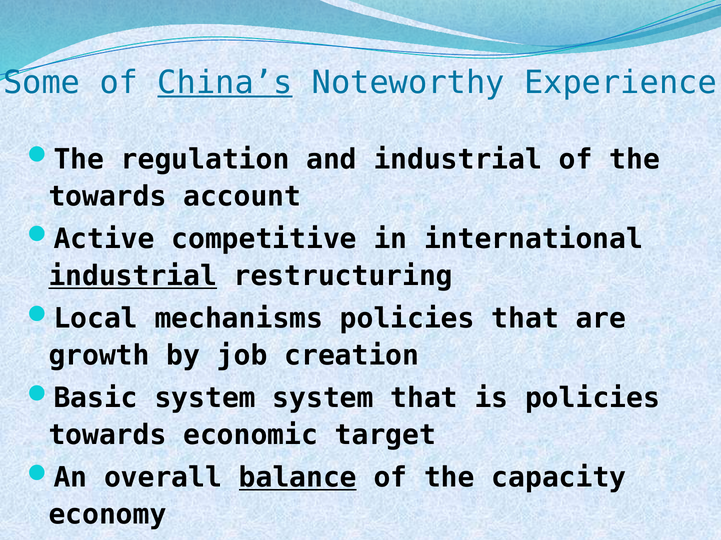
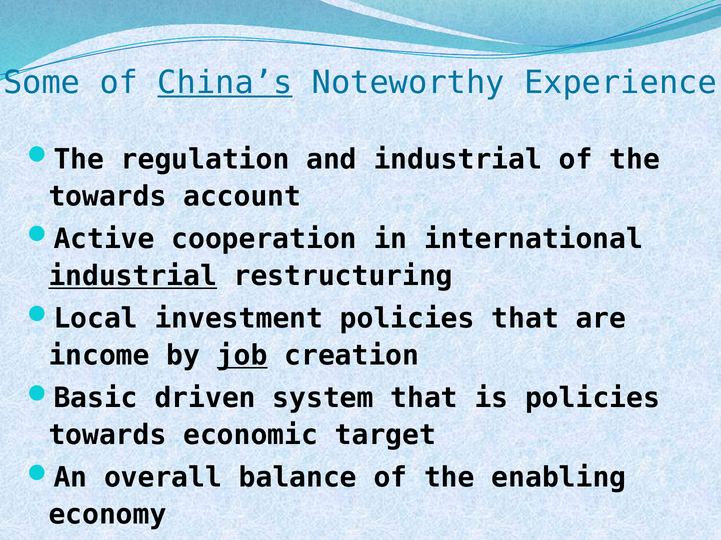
competitive: competitive -> cooperation (264, 239)
mechanisms: mechanisms -> investment (239, 319)
growth: growth -> income (99, 356)
job underline: none -> present (242, 356)
system: system -> driven (205, 399)
balance underline: present -> none (298, 478)
capacity: capacity -> enabling (559, 478)
